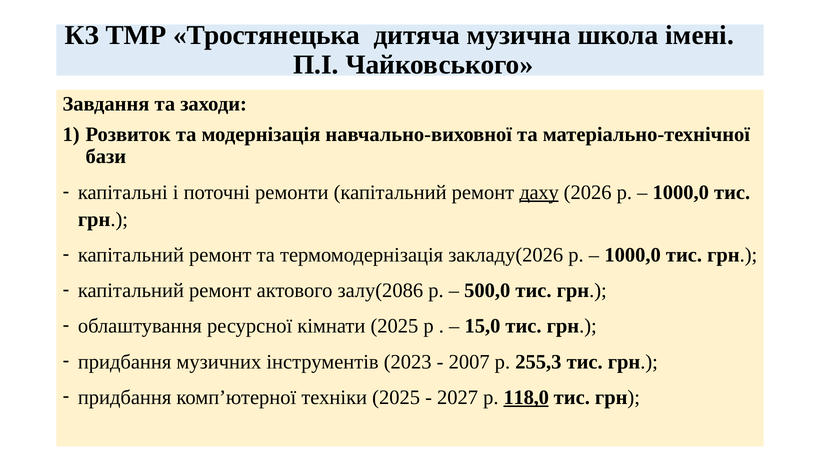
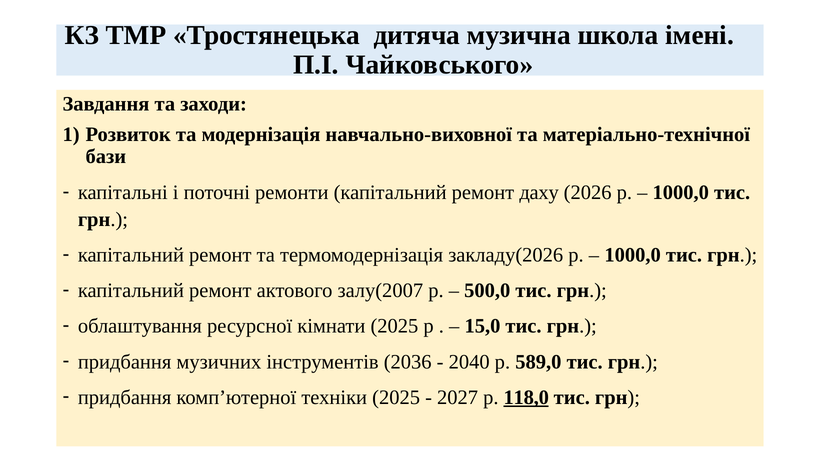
даху underline: present -> none (539, 193)
залу(2086: залу(2086 -> залу(2007 (380, 291)
2023: 2023 -> 2036 (408, 362)
2007: 2007 -> 2040 (469, 362)
255,3: 255,3 -> 589,0 (538, 362)
